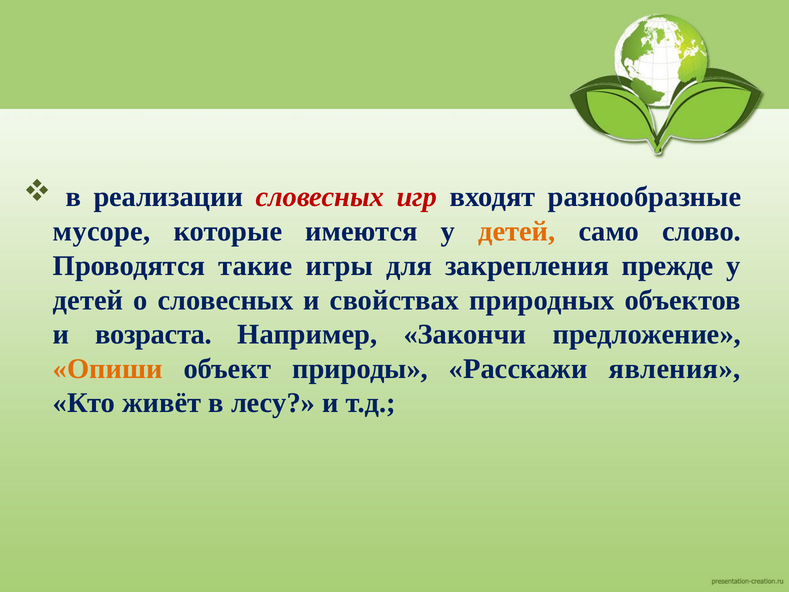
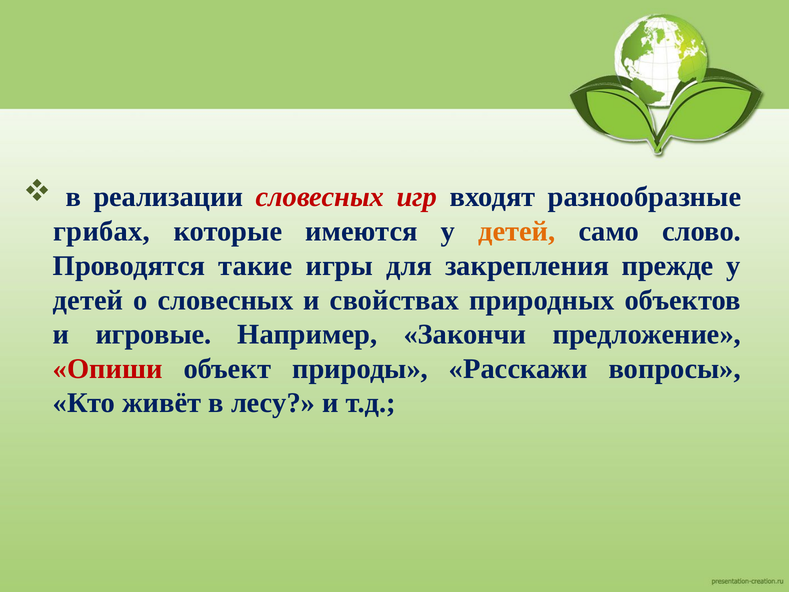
мусоре: мусоре -> грибах (102, 231)
возраста: возраста -> игровые (153, 334)
Опиши colour: orange -> red (108, 369)
явления: явления -> вопросы (675, 369)
